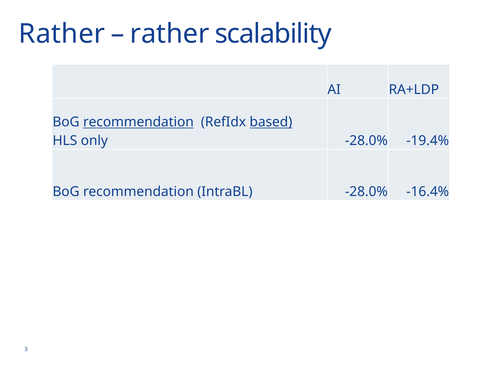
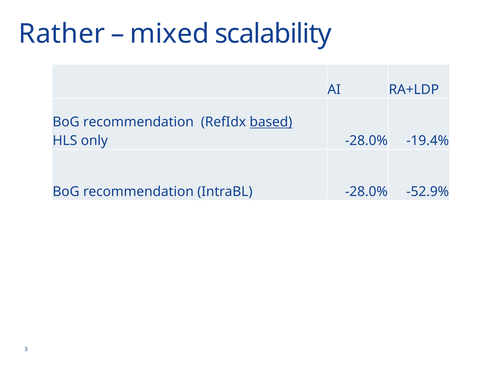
rather: rather -> mixed (170, 34)
recommendation underline: present -> none (138, 122)
-16.4%: -16.4% -> -52.9% (428, 191)
